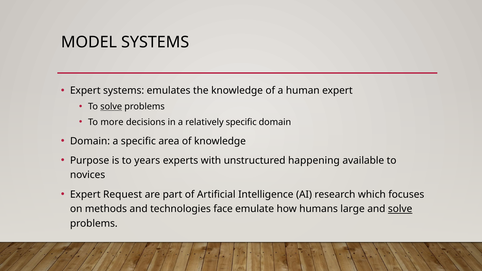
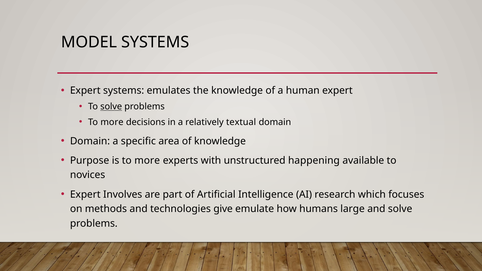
relatively specific: specific -> textual (241, 122)
is to years: years -> more (147, 161)
Request: Request -> Involves (123, 195)
face: face -> give (223, 209)
solve underline: present -> none (400, 209)
